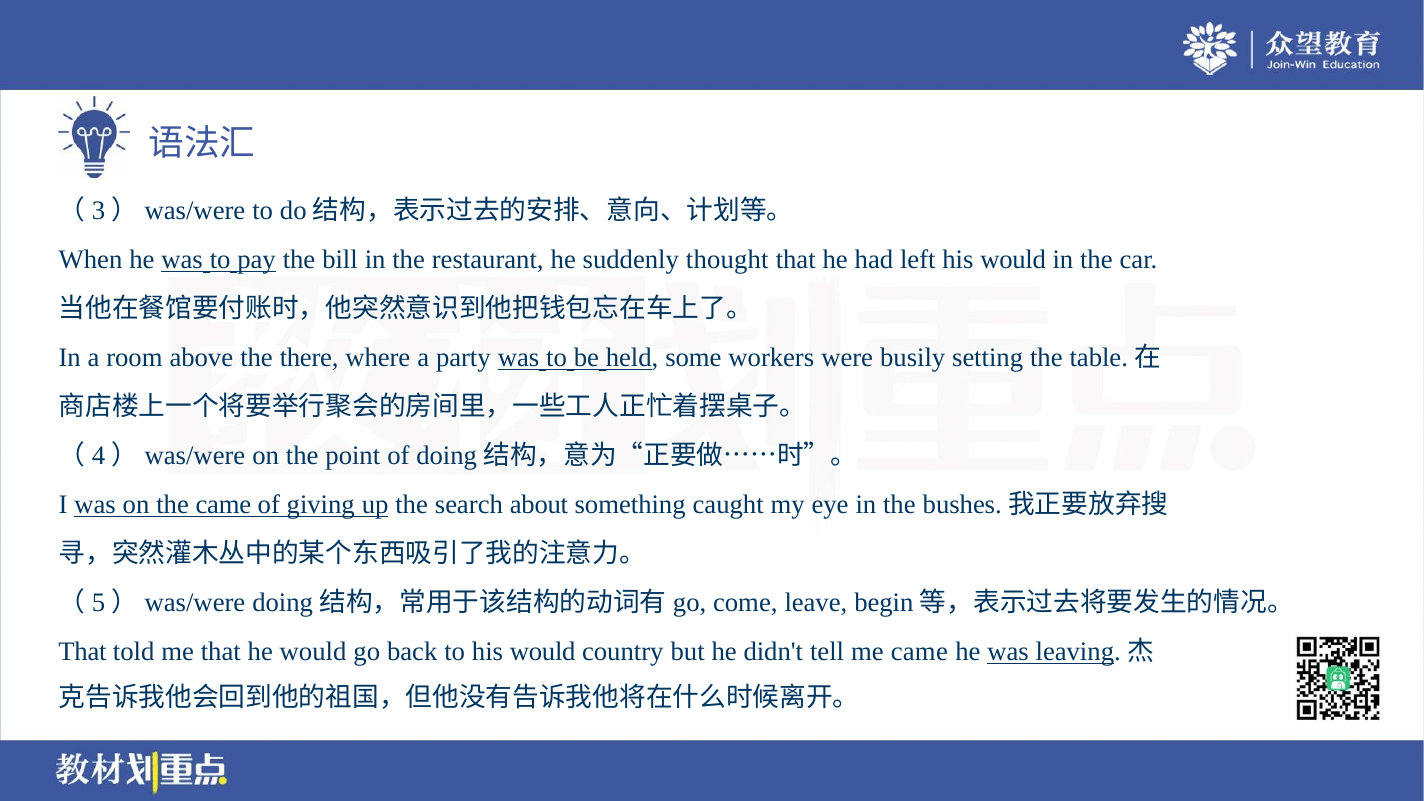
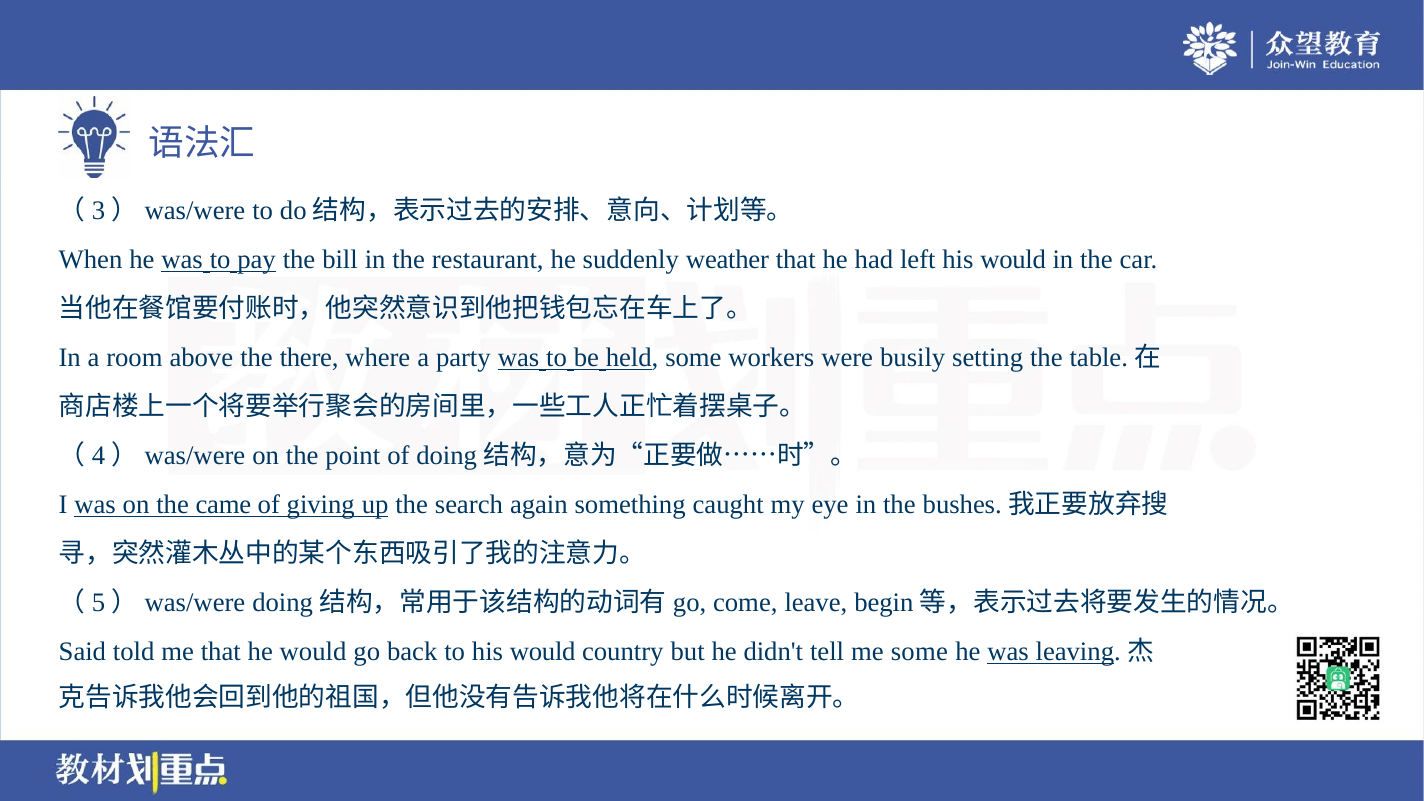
thought: thought -> weather (727, 260)
about: about -> again (539, 505)
That: That -> Said (82, 651)
me came: came -> some (919, 651)
